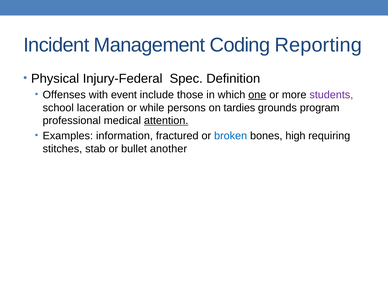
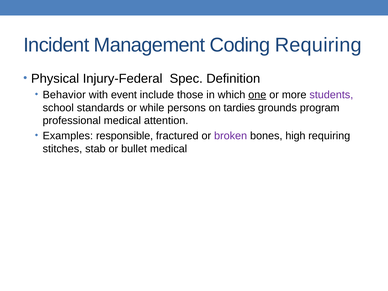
Coding Reporting: Reporting -> Requiring (318, 45)
Offenses: Offenses -> Behavior (64, 95)
laceration: laceration -> standards (101, 108)
attention underline: present -> none (166, 121)
information: information -> responsible (125, 136)
broken colour: blue -> purple (231, 136)
bullet another: another -> medical (169, 149)
